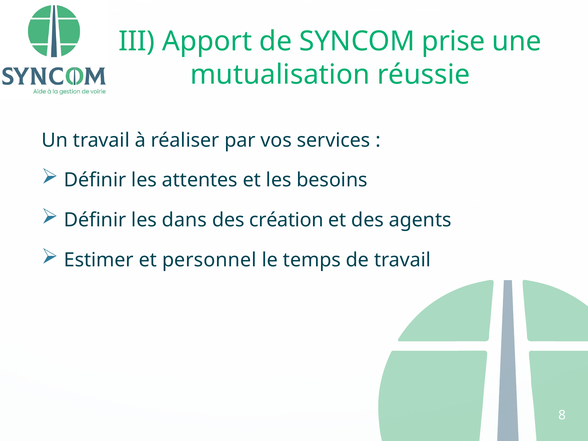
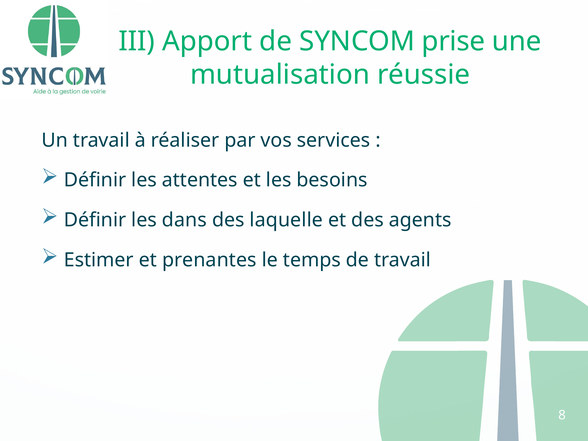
création: création -> laquelle (286, 220)
personnel: personnel -> prenantes (209, 260)
